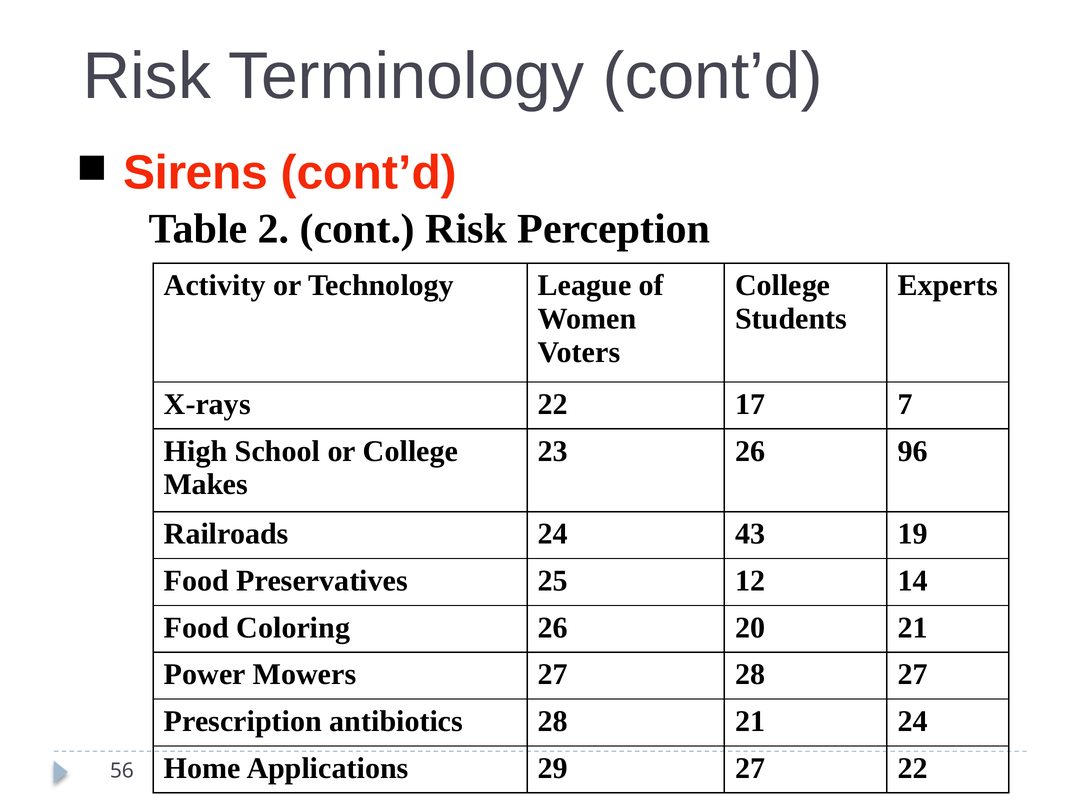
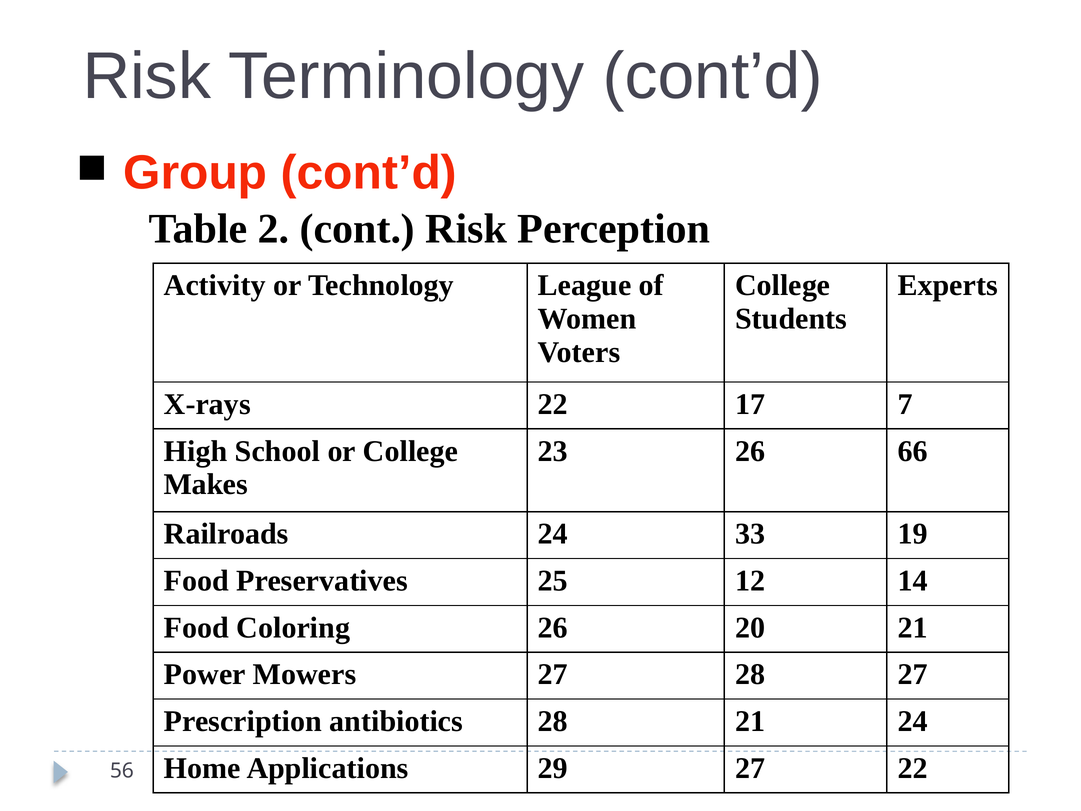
Sirens: Sirens -> Group (195, 173)
96: 96 -> 66 (913, 451)
43: 43 -> 33 (750, 534)
